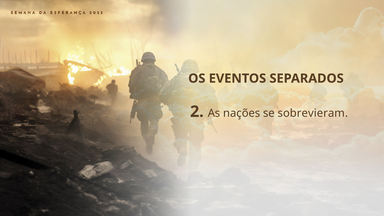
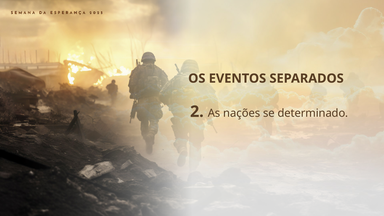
sobrevieram: sobrevieram -> determinado (313, 113)
